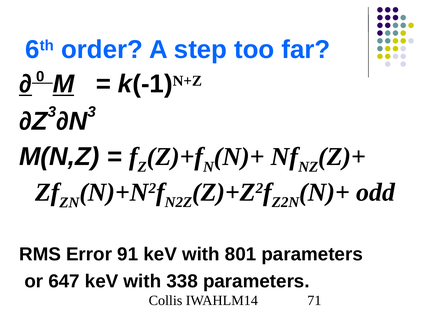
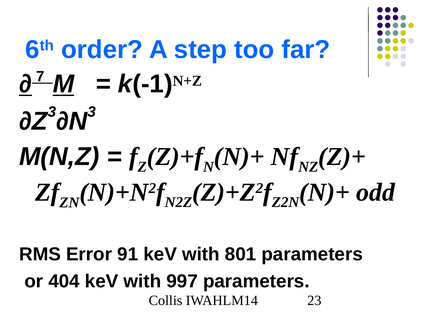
0: 0 -> 7 (40, 77)
647: 647 -> 404 (64, 282)
338: 338 -> 997 (182, 282)
71: 71 -> 23 (314, 301)
